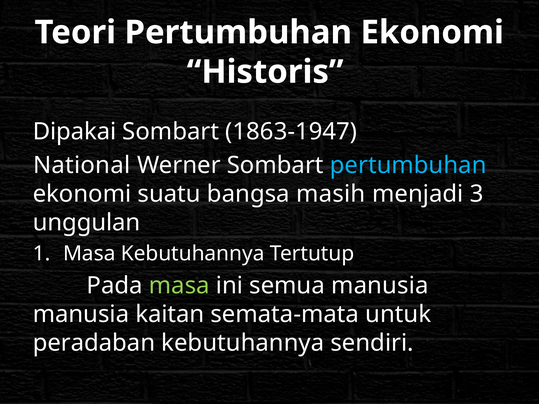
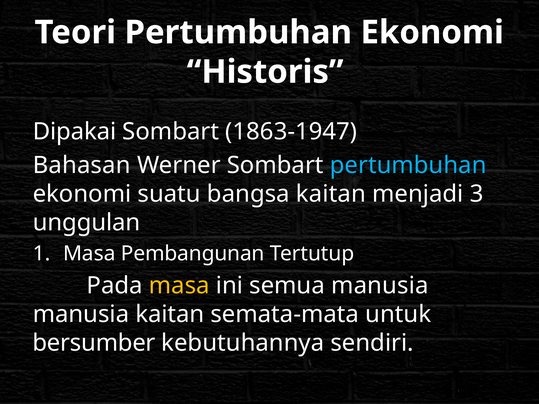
National: National -> Bahasan (82, 165)
bangsa masih: masih -> kaitan (331, 194)
Masa Kebutuhannya: Kebutuhannya -> Pembangunan (193, 254)
masa colour: light green -> yellow (179, 286)
peradaban: peradaban -> bersumber (94, 343)
